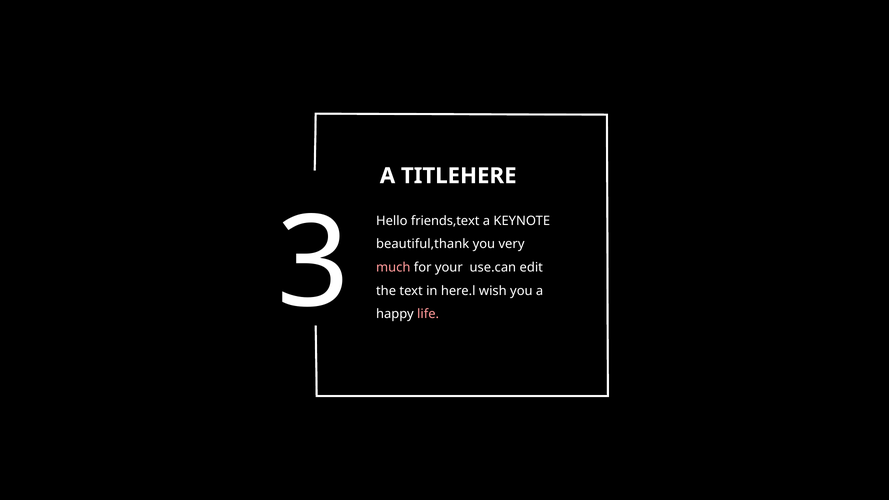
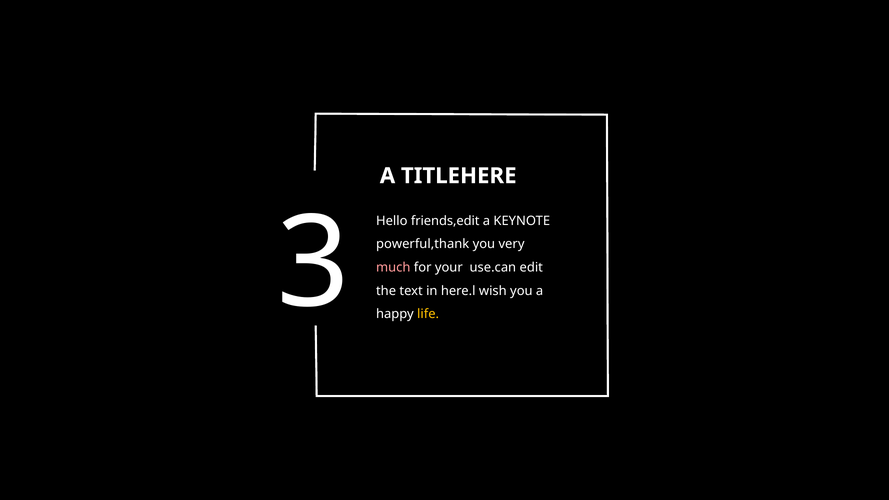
friends,text: friends,text -> friends,edit (445, 221)
beautiful,thank: beautiful,thank -> powerful,thank (423, 244)
life colour: pink -> yellow (428, 314)
